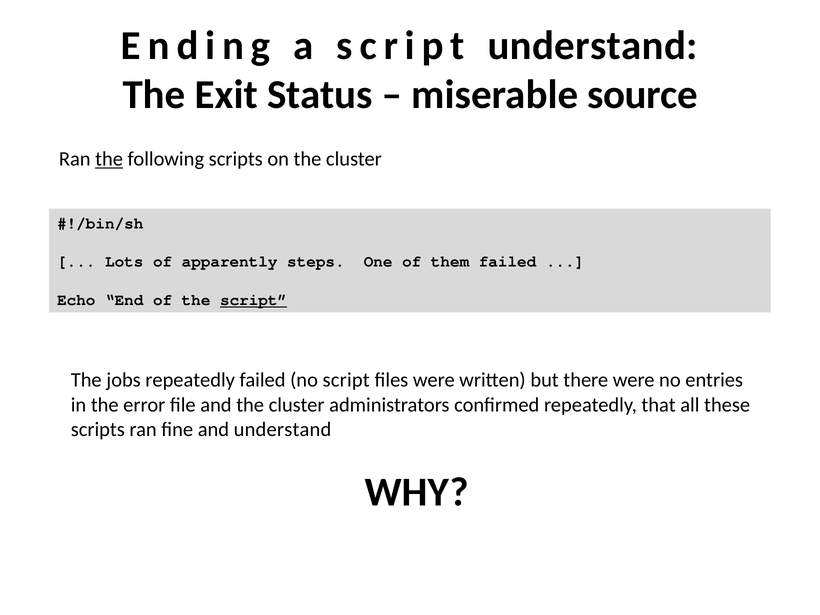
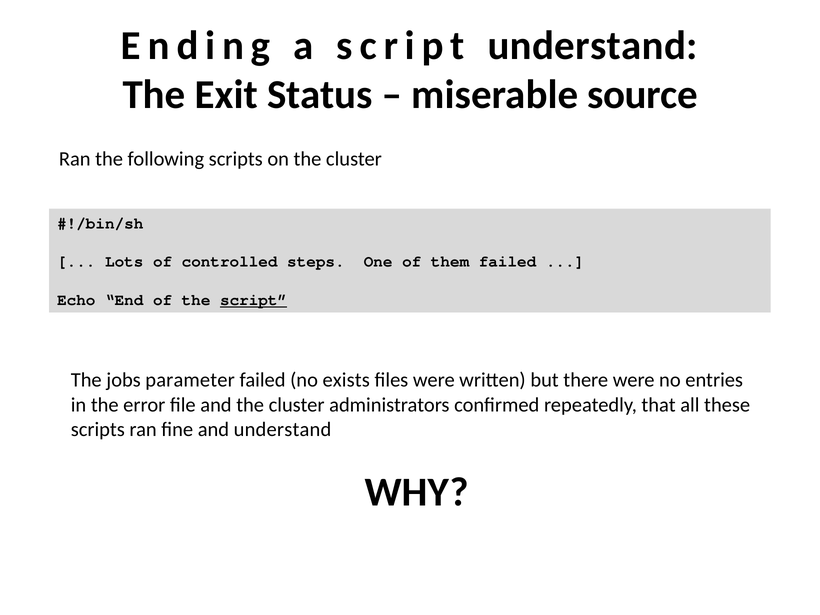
the underline: present -> none (109, 159)
apparently: apparently -> controlled (230, 262)
jobs repeatedly: repeatedly -> parameter (190, 380)
no script: script -> exists (346, 380)
